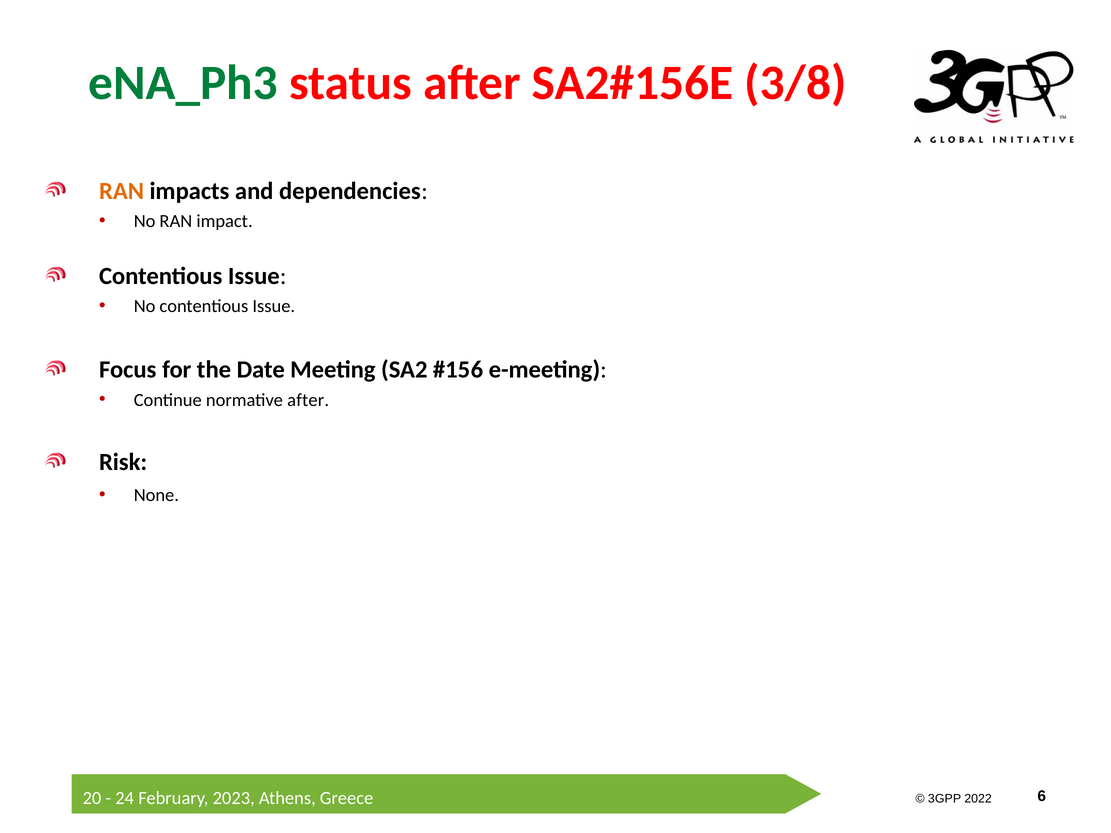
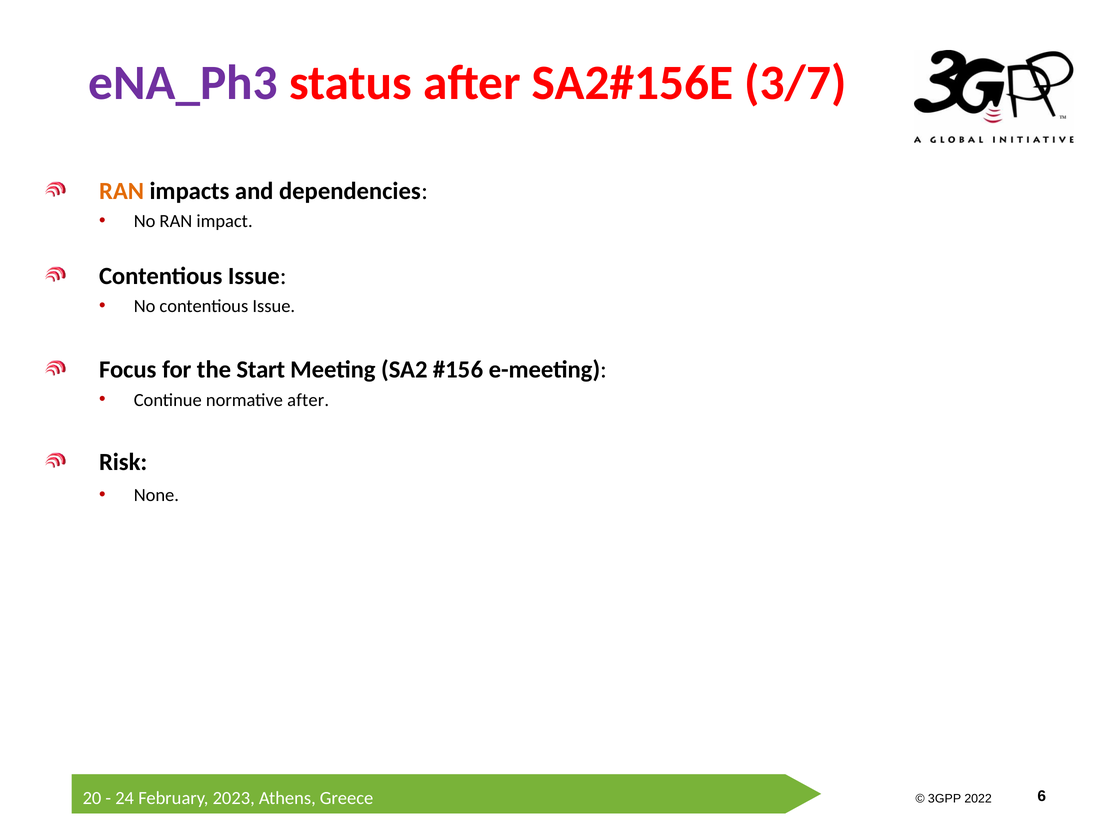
eNA_Ph3 colour: green -> purple (183, 83)
3/8: 3/8 -> 3/7 (795, 83)
Date: Date -> Start (261, 370)
